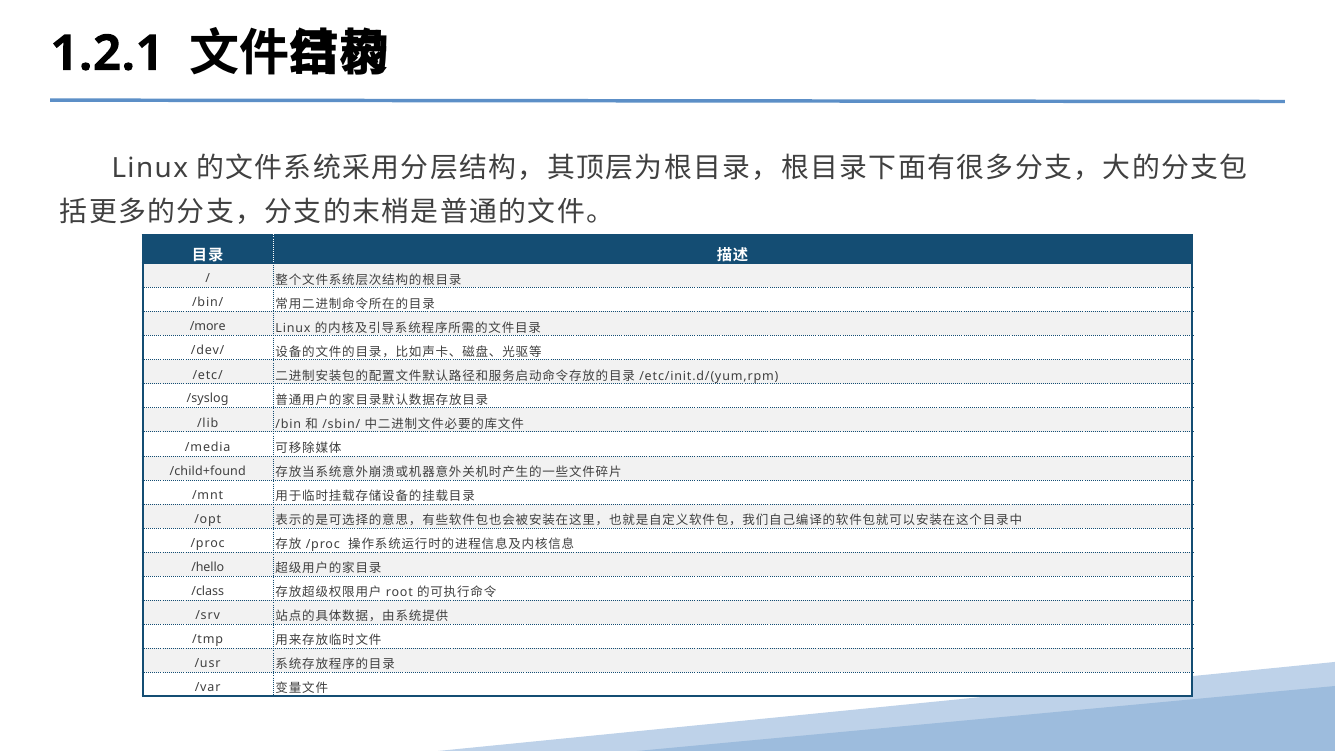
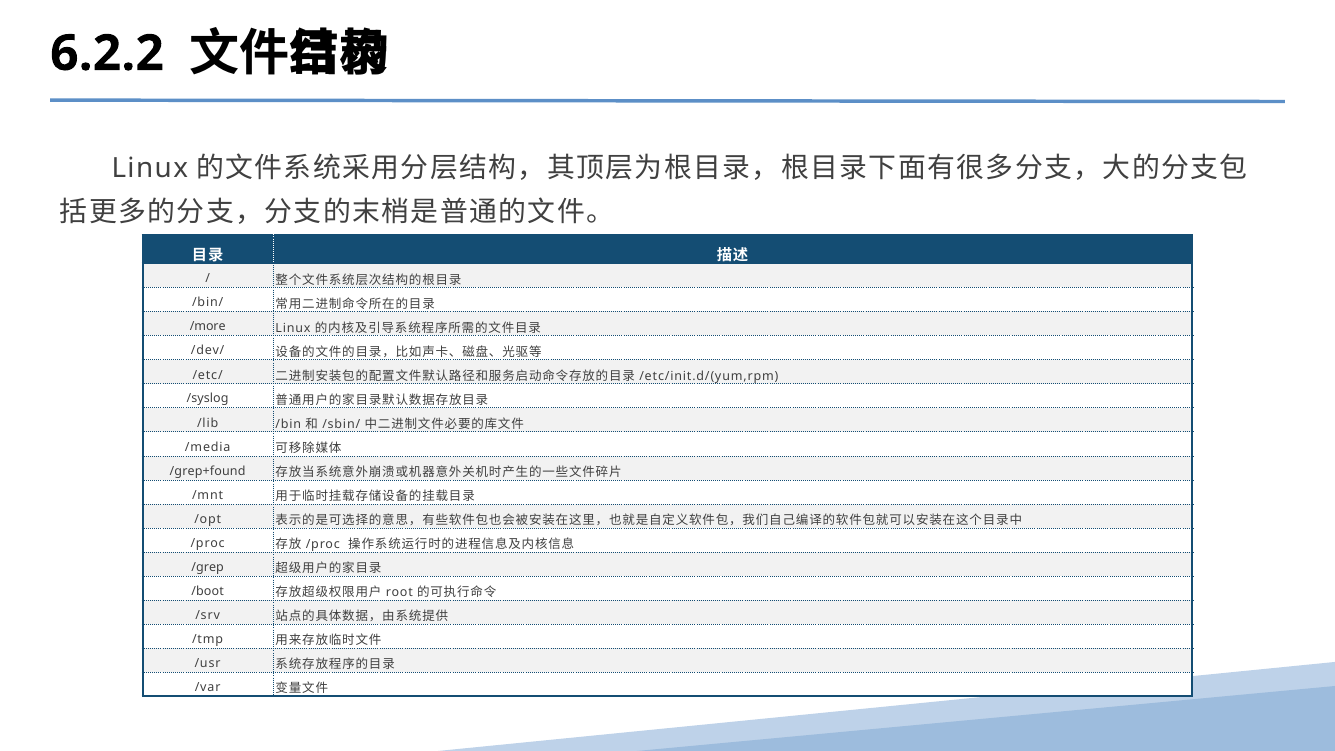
1.2.1: 1.2.1 -> 6.2.2 (107, 54)
/child+found: /child+found -> /grep+found (208, 471)
/hello: /hello -> /grep (208, 567)
/class: /class -> /boot (208, 591)
